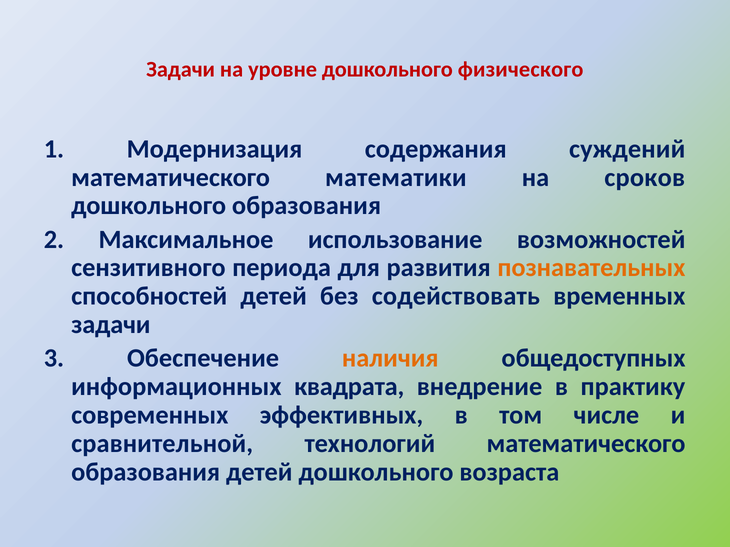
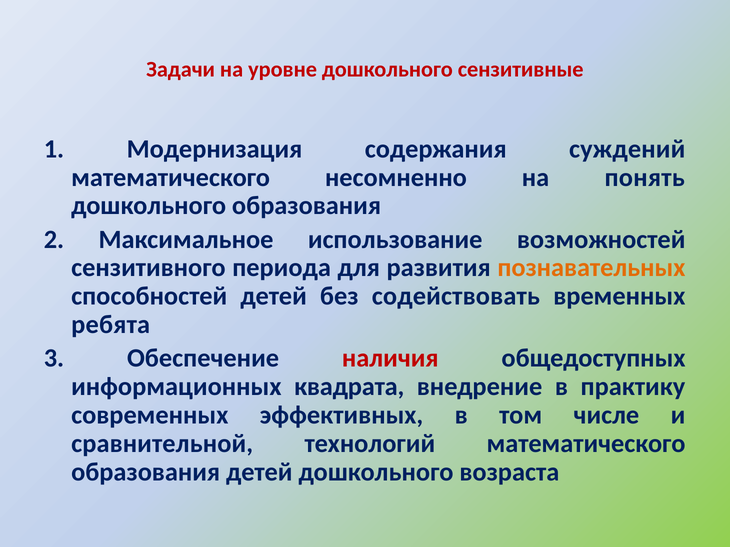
физического: физического -> сензитивные (521, 70)
математики: математики -> несомненно (396, 178)
сроков: сроков -> понять (645, 178)
задачи: задачи -> ребята (111, 325)
наличия colour: orange -> red (390, 358)
